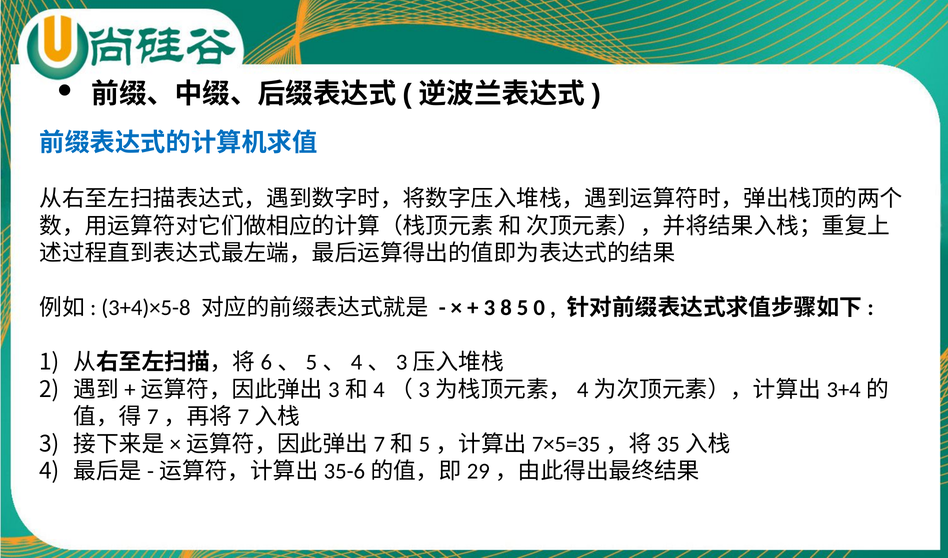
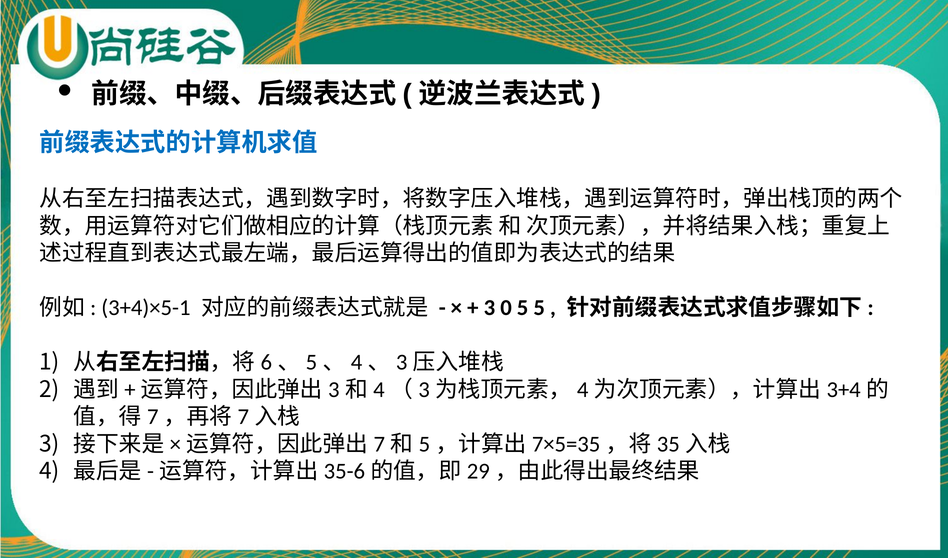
3+4)×5-8: 3+4)×5-8 -> 3+4)×5-1 (146, 308)
8: 8 -> 0 (506, 308)
5 0: 0 -> 5 (539, 308)
